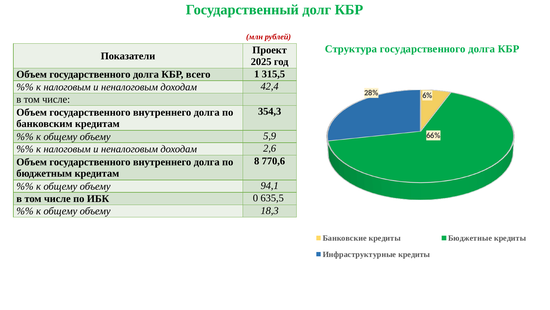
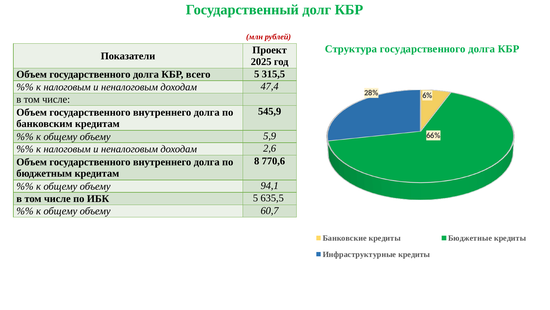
всего 1: 1 -> 5 (257, 74)
42,4: 42,4 -> 47,4 (270, 86)
354,3: 354,3 -> 545,9 (270, 111)
ИБК 0: 0 -> 5 (255, 198)
18,3: 18,3 -> 60,7 (270, 210)
